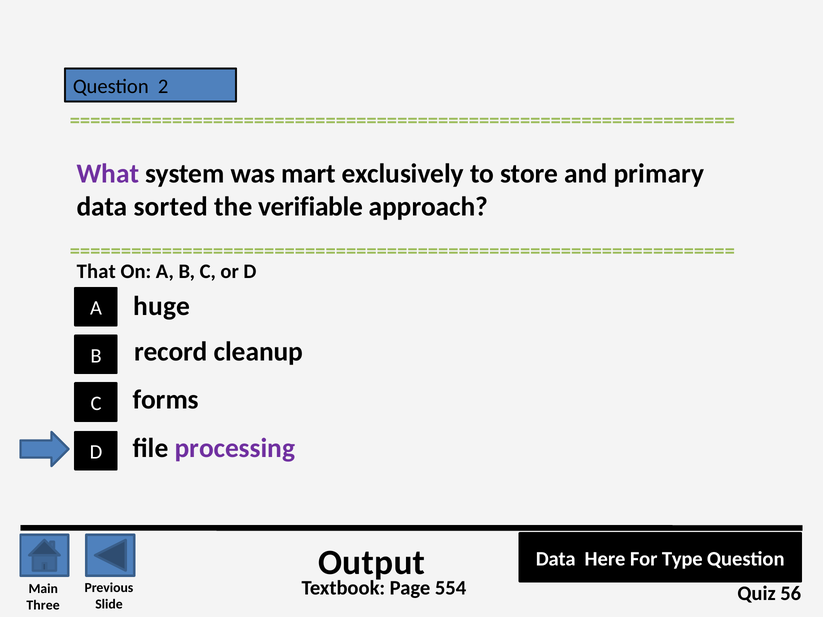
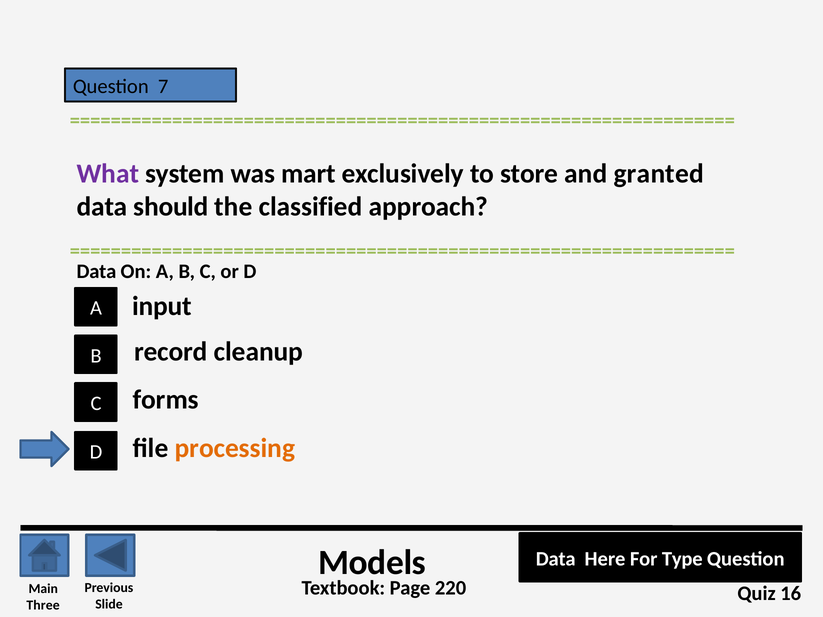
2: 2 -> 7 (163, 86)
primary: primary -> granted (659, 174)
sorted: sorted -> should (171, 207)
verifiable: verifiable -> classified (311, 207)
That: That -> Data (96, 272)
huge: huge -> input (162, 306)
processing colour: purple -> orange (235, 449)
Output: Output -> Models (372, 563)
554: 554 -> 220 (451, 588)
56: 56 -> 16 (791, 594)
